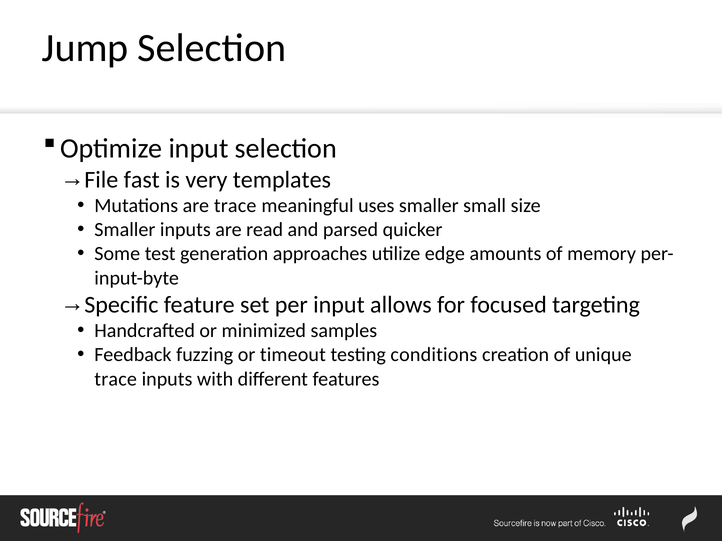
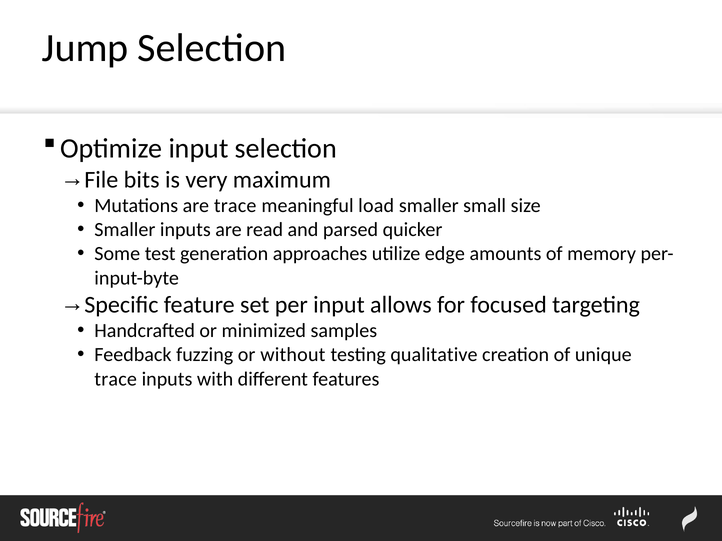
fast: fast -> bits (142, 180)
templates: templates -> maximum (282, 180)
uses: uses -> load (376, 206)
timeout: timeout -> without (293, 355)
conditions: conditions -> qualitative (434, 355)
